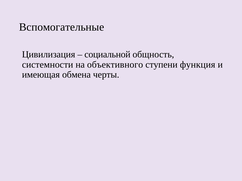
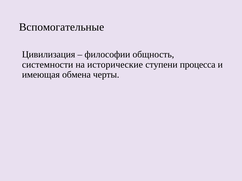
социальной: социальной -> философии (107, 55)
объективного: объективного -> исторические (115, 65)
функция: функция -> процесса (198, 65)
